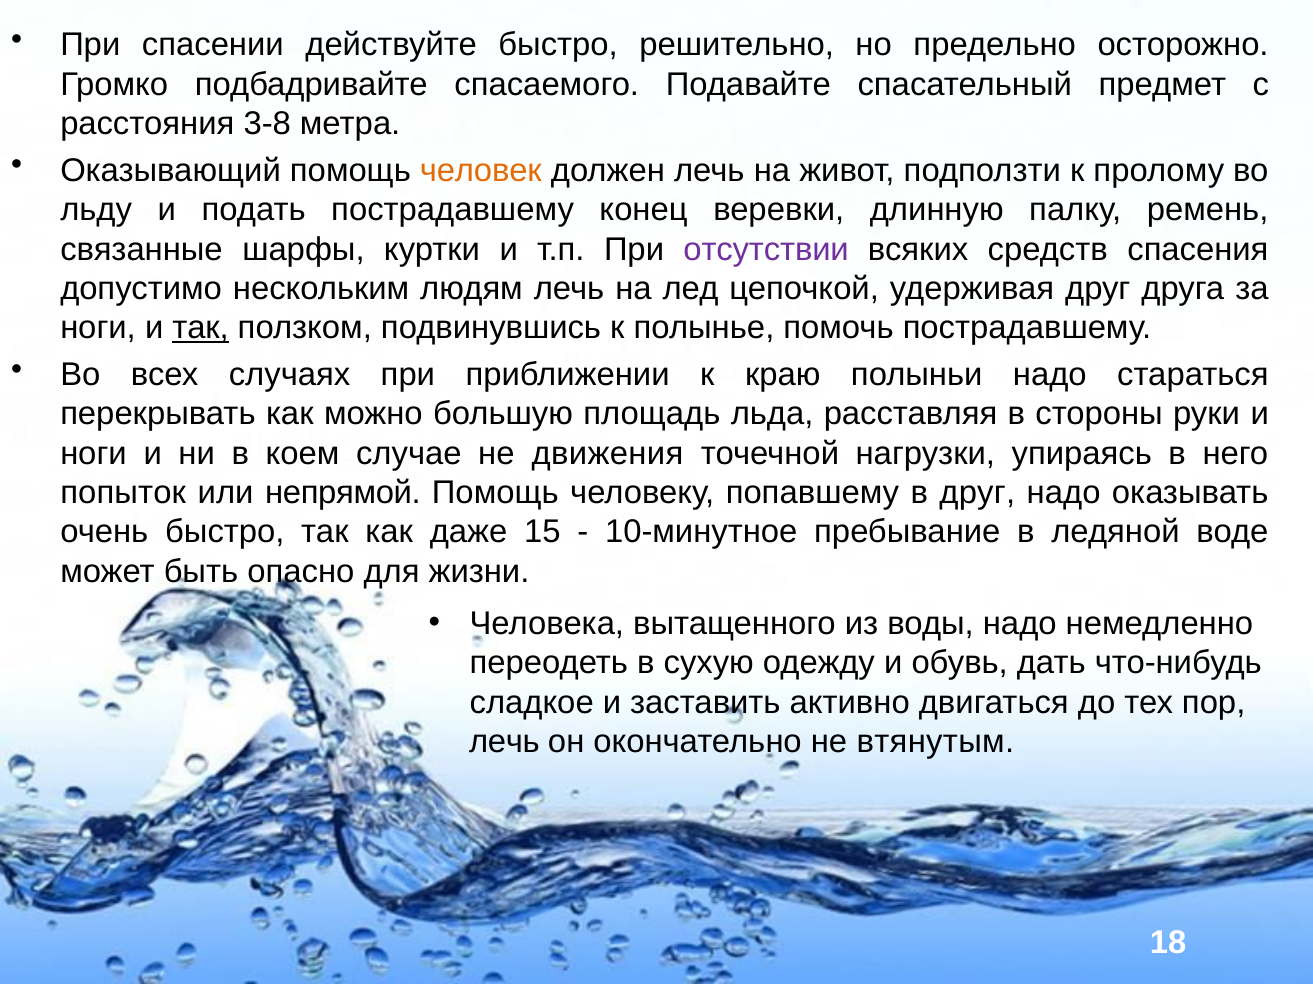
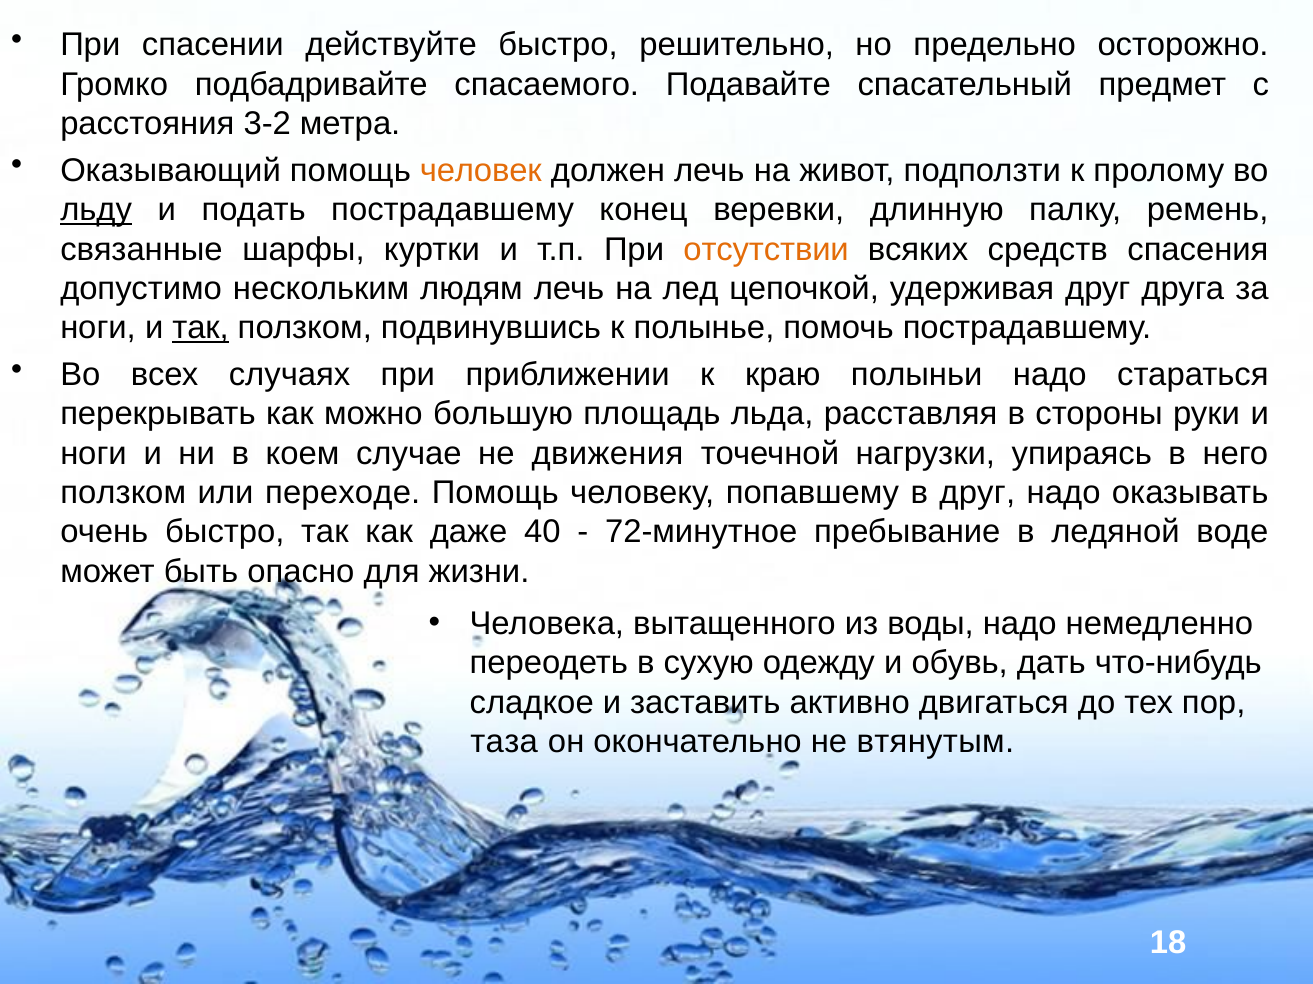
3-8: 3-8 -> 3-2 (267, 124)
льду underline: none -> present (96, 210)
отсутствии colour: purple -> orange (766, 249)
попыток: попыток -> ползком (123, 493)
непрямой: непрямой -> переходе (343, 493)
15: 15 -> 40 (542, 532)
10-минутное: 10-минутное -> 72-минутное (701, 532)
лечь: лечь -> таза (504, 742)
